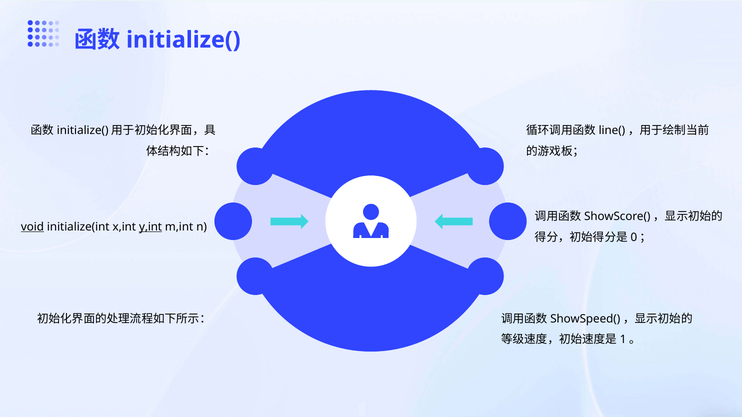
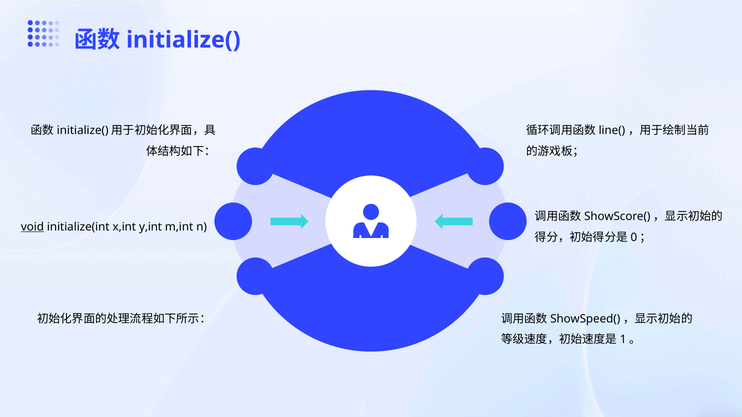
y,int underline: present -> none (151, 227)
